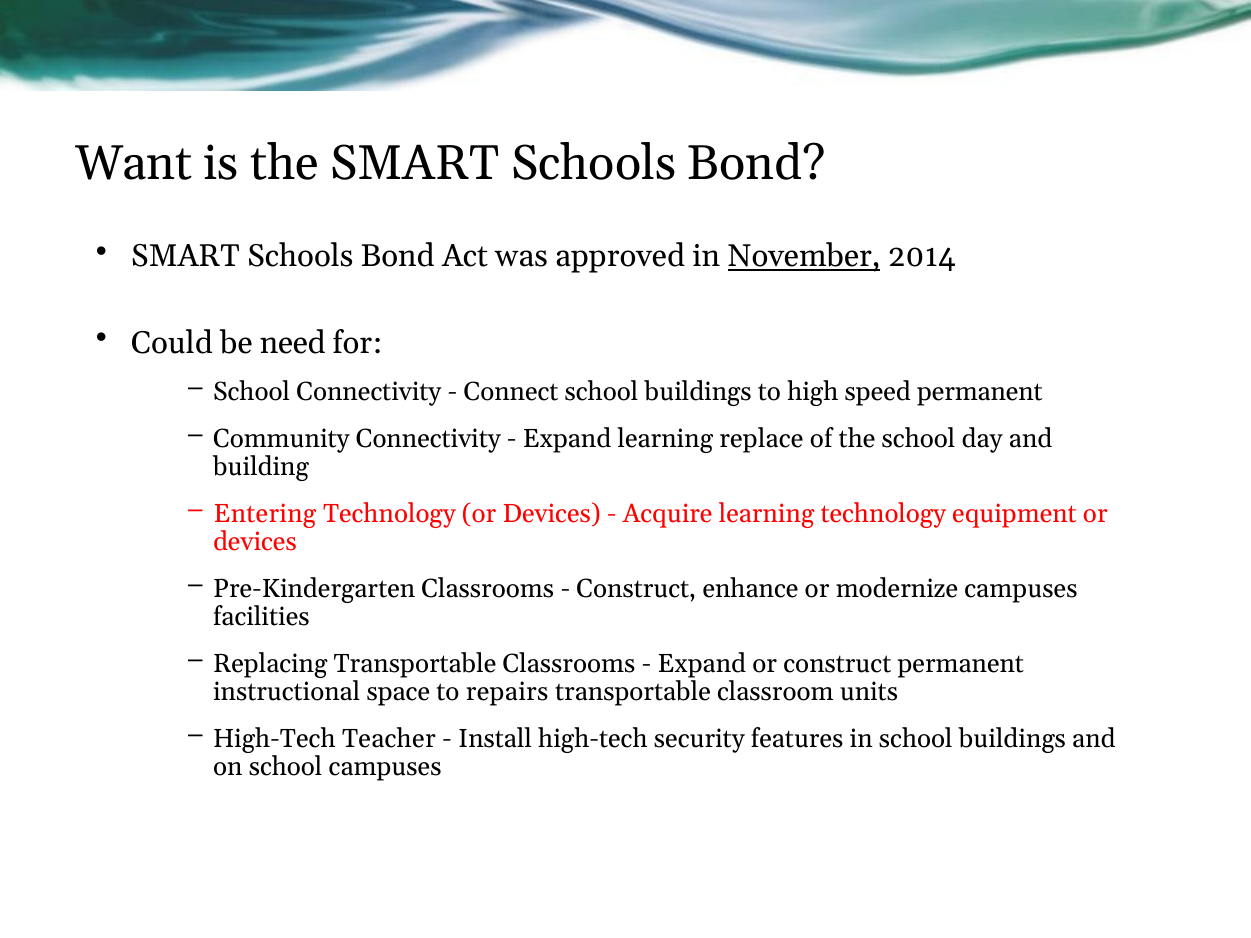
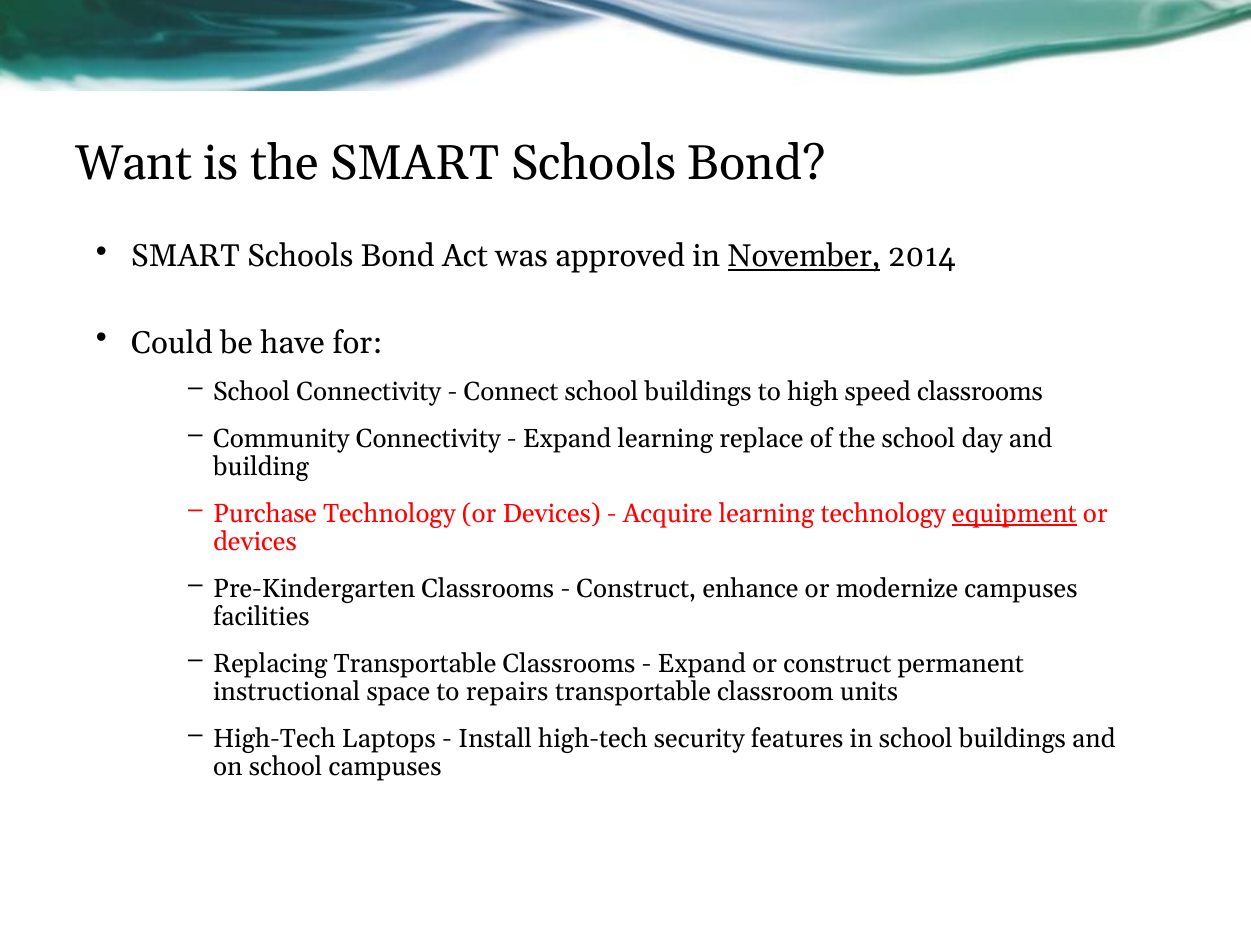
need: need -> have (293, 343)
speed permanent: permanent -> classrooms (980, 392)
Entering: Entering -> Purchase (265, 514)
equipment underline: none -> present (1014, 514)
Teacher: Teacher -> Laptops (389, 739)
